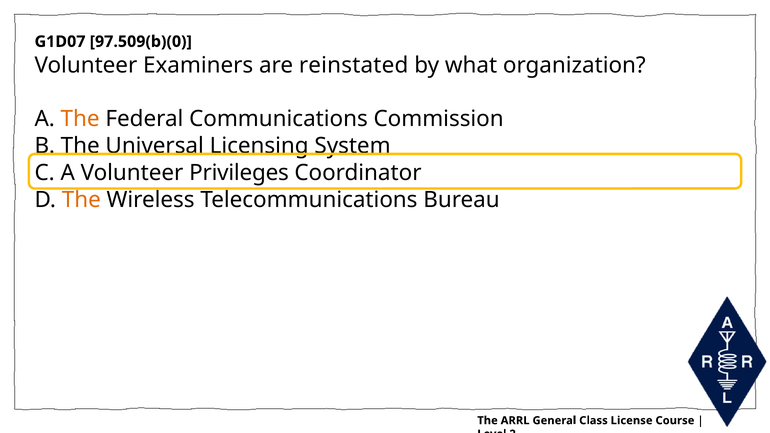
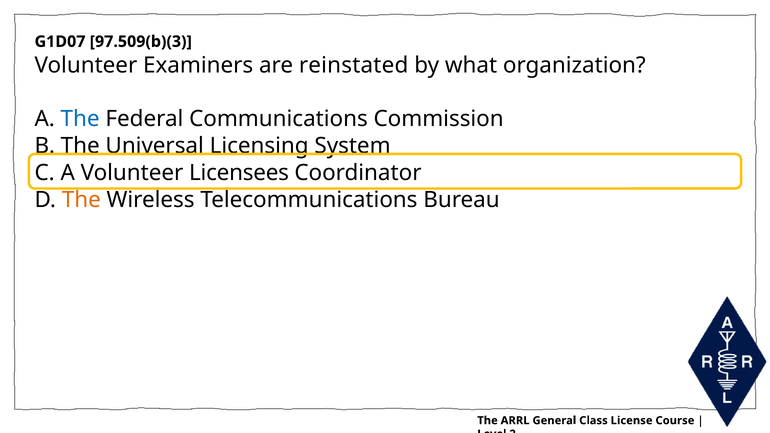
97.509(b)(0: 97.509(b)(0 -> 97.509(b)(3 (141, 42)
The colour: orange -> blue (80, 119)
Privileges: Privileges -> Licensees (239, 173)
